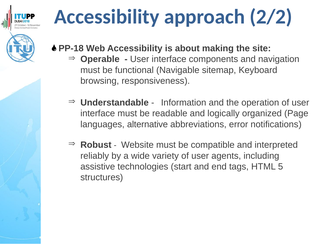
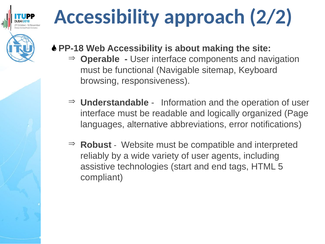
structures: structures -> compliant (102, 177)
